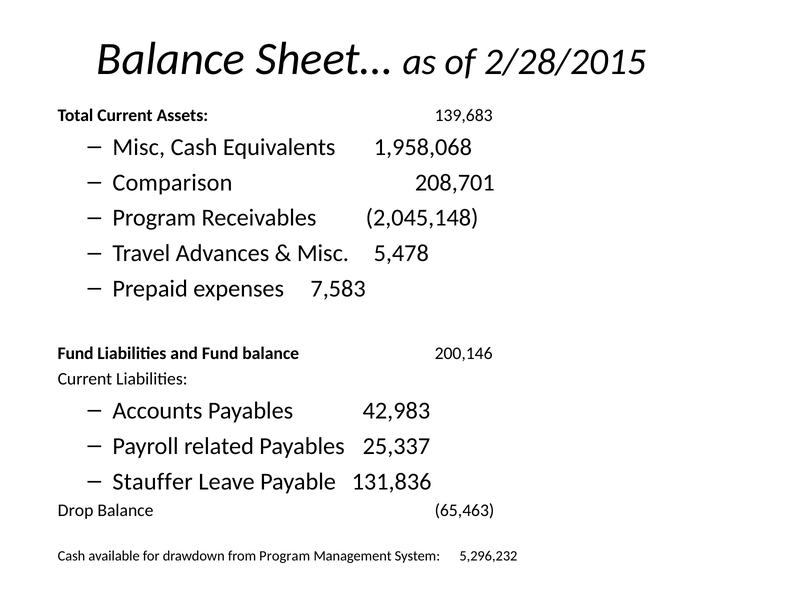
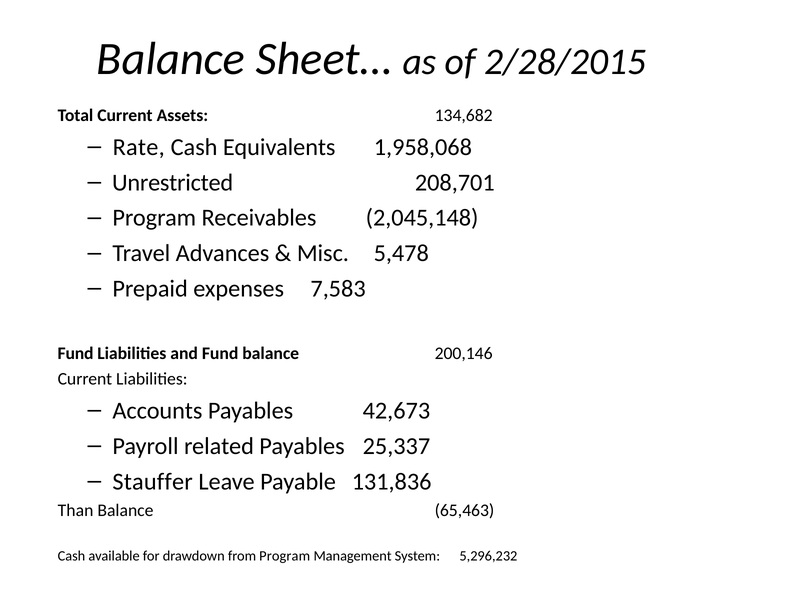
139,683: 139,683 -> 134,682 (464, 115)
Misc: Misc -> Rate (139, 147)
Comparison: Comparison -> Unrestricted (173, 183)
42,983: 42,983 -> 42,673 (396, 411)
Drop: Drop -> Than (76, 511)
